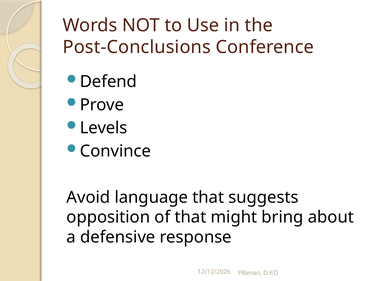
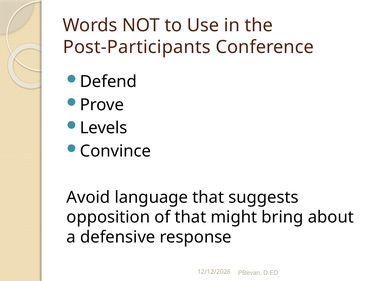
Post-Conclusions: Post-Conclusions -> Post-Participants (137, 47)
